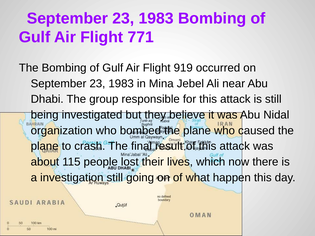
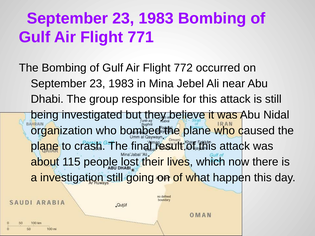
919: 919 -> 772 (183, 68)
